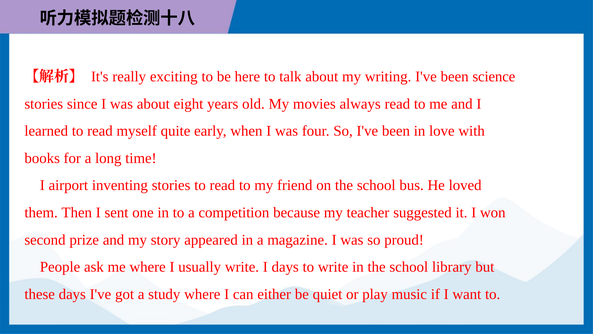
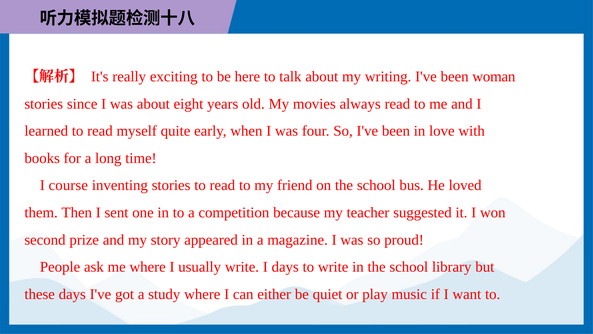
science: science -> woman (494, 76)
airport: airport -> course (68, 185)
